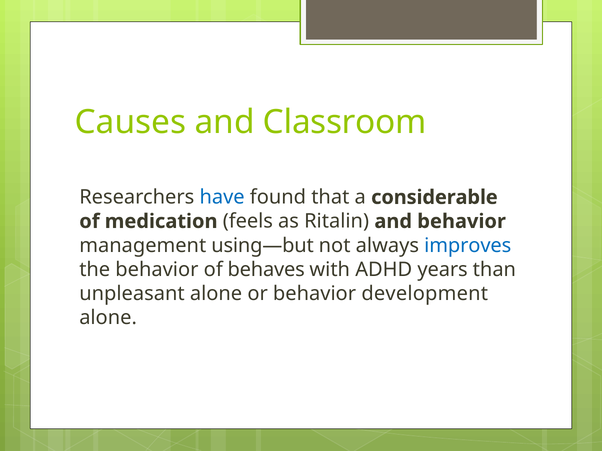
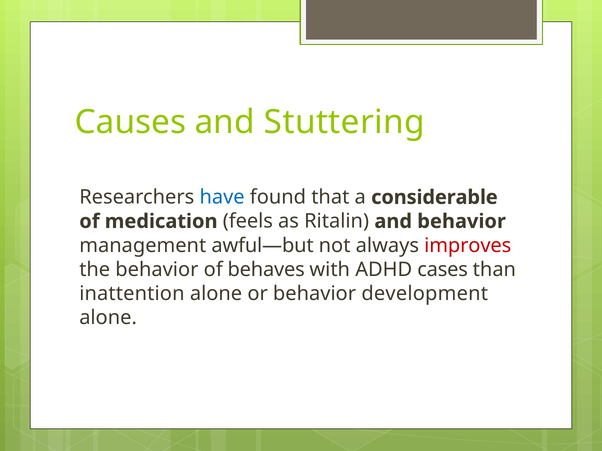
Classroom: Classroom -> Stuttering (344, 122)
using—but: using—but -> awful—but (263, 246)
improves colour: blue -> red (468, 246)
years: years -> cases (443, 270)
unpleasant: unpleasant -> inattention (132, 294)
